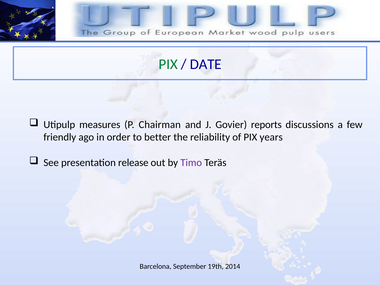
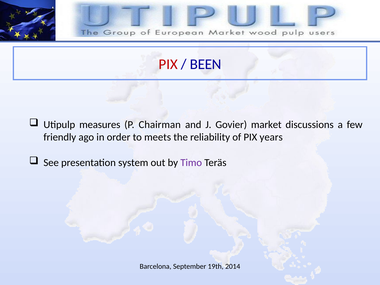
PIX colour: green -> red (168, 64)
DATE: DATE -> BEEN (206, 64)
reports: reports -> market (266, 125)
better: better -> meets (158, 137)
release: release -> system (133, 163)
